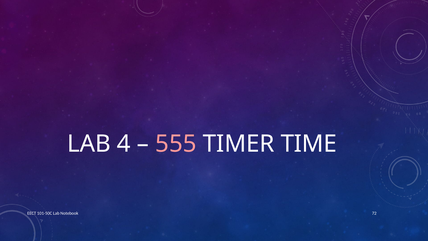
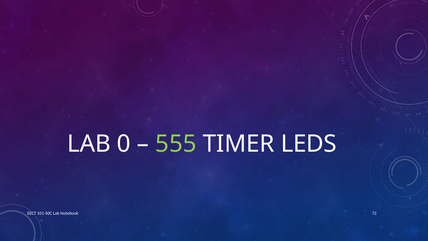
4: 4 -> 0 (124, 144)
555 colour: pink -> light green (176, 144)
TIME: TIME -> LEDS (309, 144)
